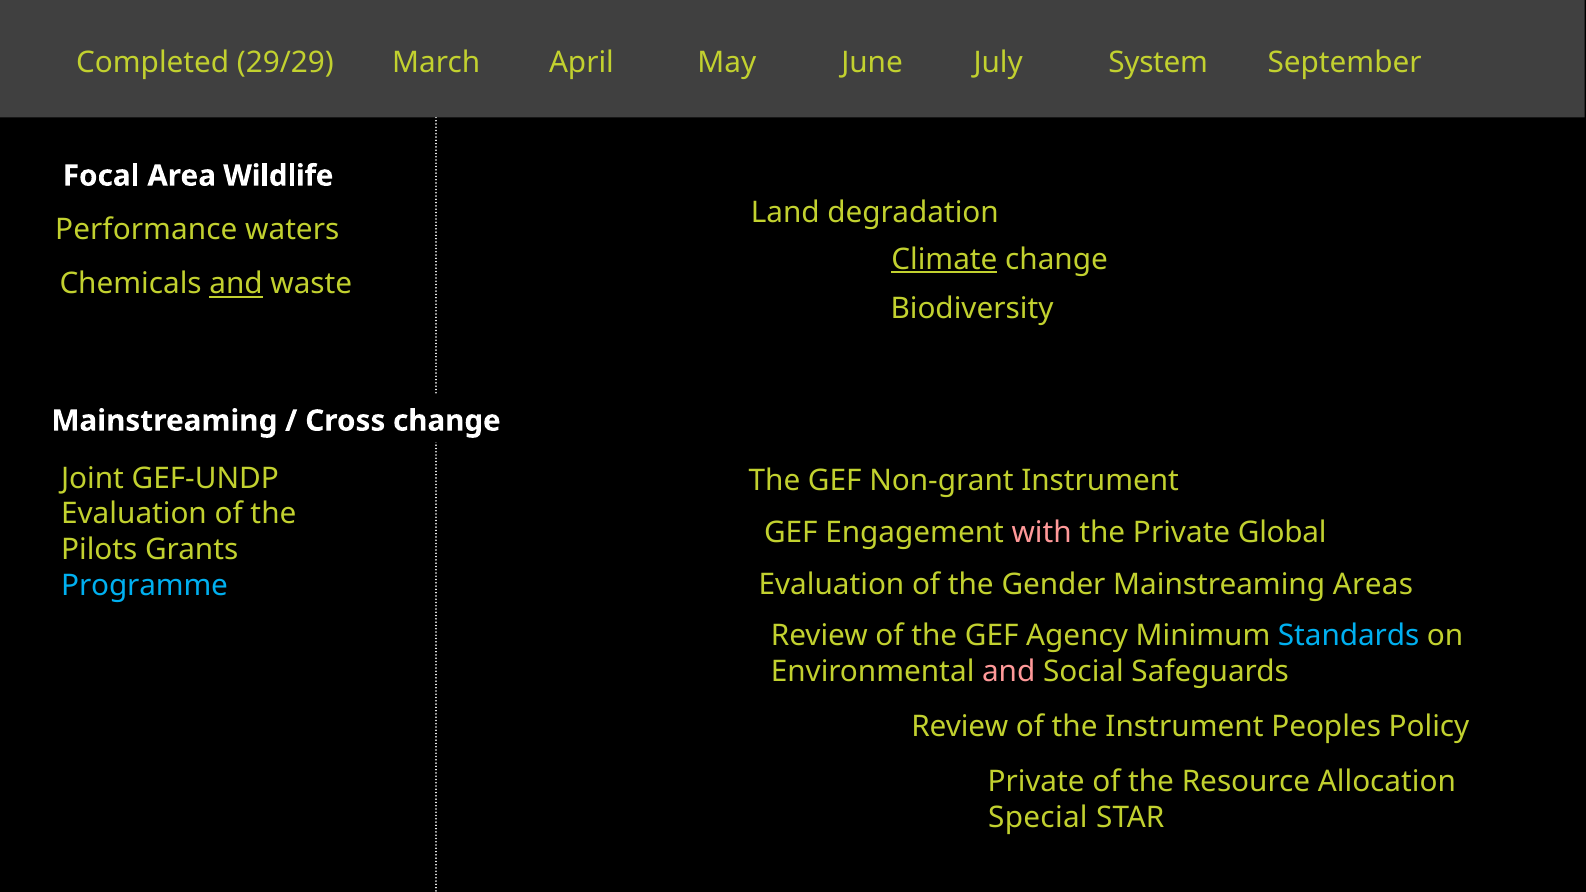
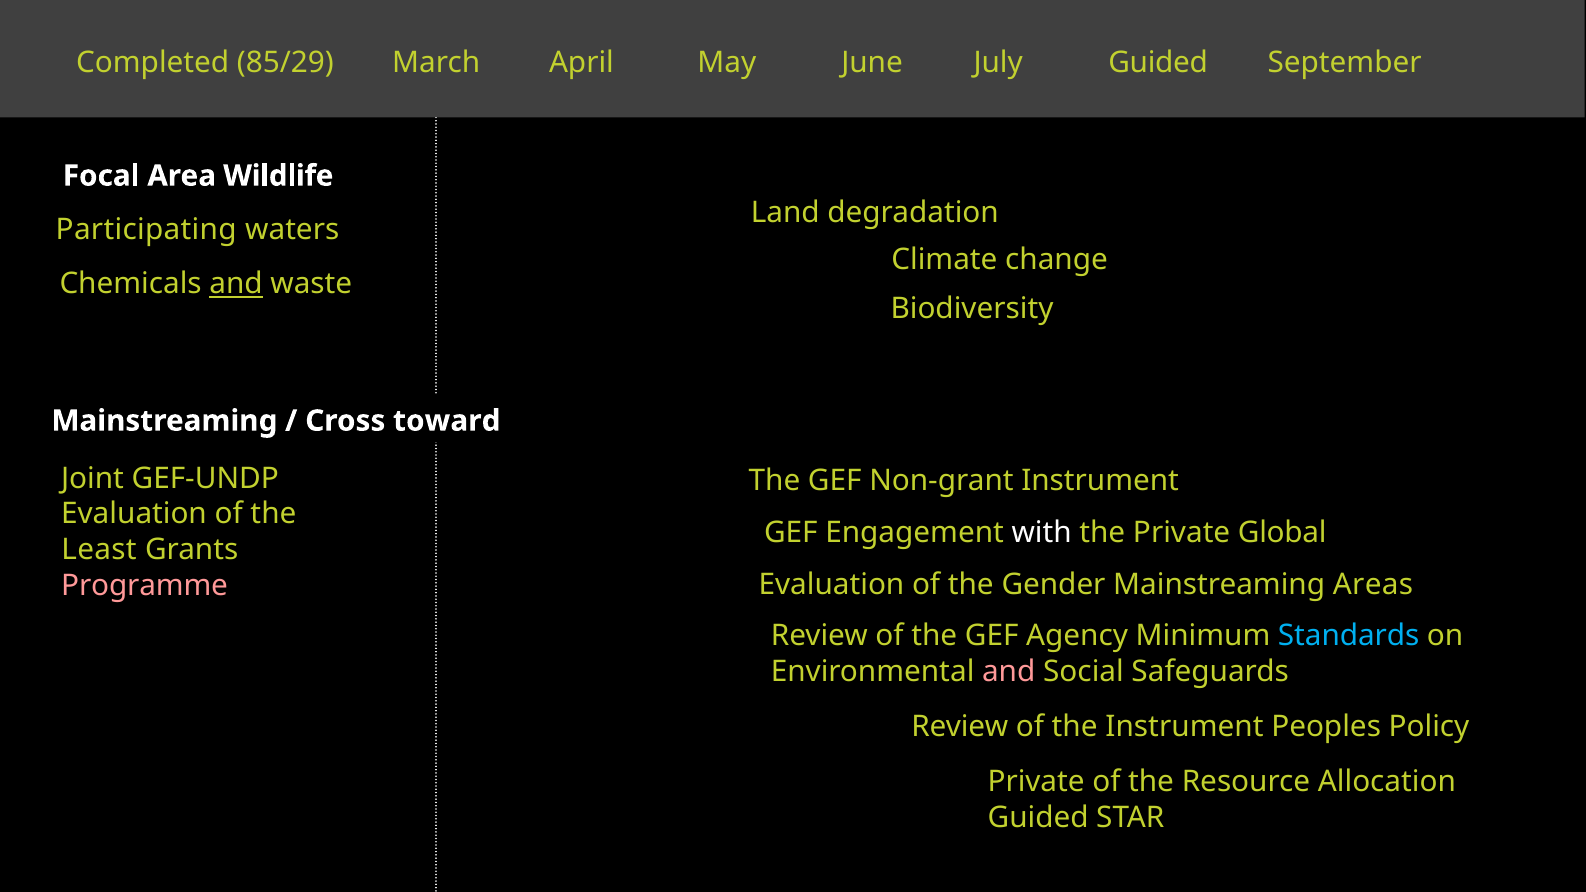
System: System -> Guided (1158, 63)
29/29: 29/29 -> 85/29 (285, 63)
Performance: Performance -> Participating (146, 230)
Climate underline: present -> none (944, 259)
Cross change: change -> toward (447, 421)
with colour: pink -> white (1042, 532)
Pilots: Pilots -> Least (99, 550)
Programme colour: light blue -> pink (145, 586)
Special: Special -> Guided (1038, 818)
